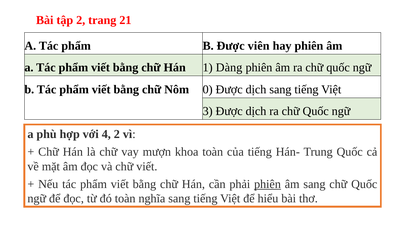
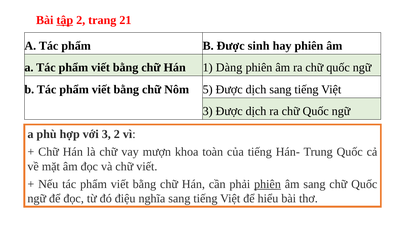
tập underline: none -> present (65, 20)
viên: viên -> sinh (259, 46)
0: 0 -> 5 (208, 89)
với 4: 4 -> 3 (106, 134)
đó toàn: toàn -> điệu (125, 199)
